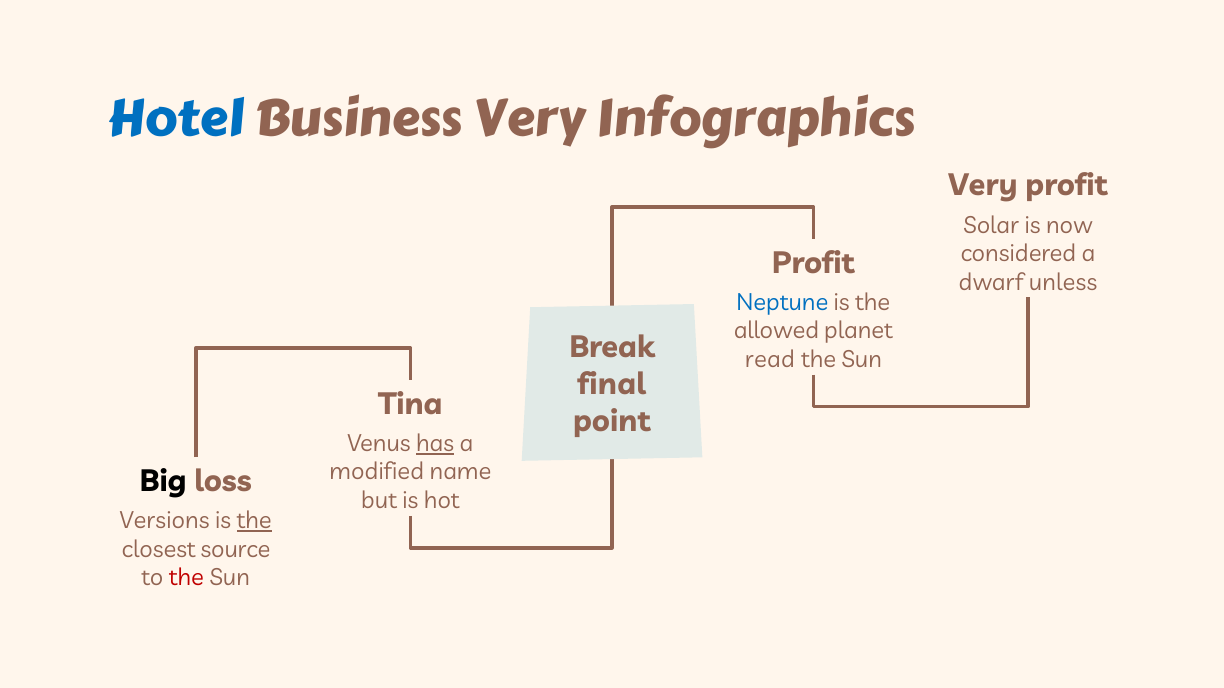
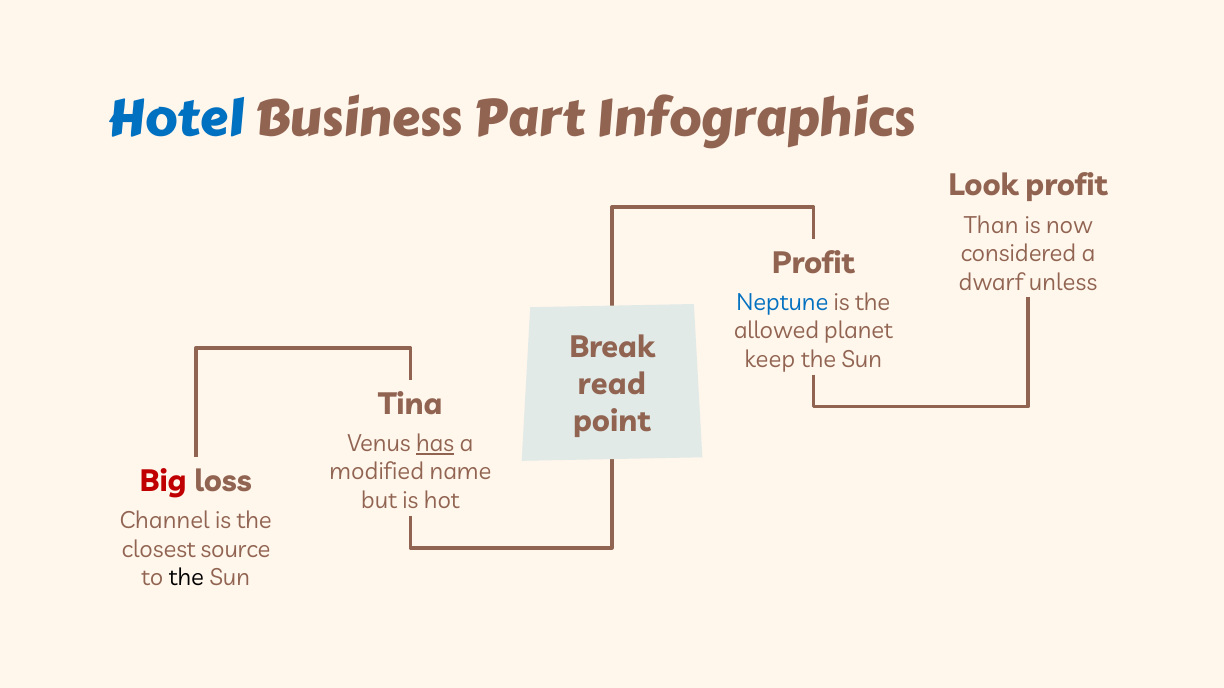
Business Very: Very -> Part (529, 119)
Very: Very -> Look (983, 186)
Solar: Solar -> Than (991, 225)
read: read -> keep (770, 360)
final: final -> read (612, 385)
Big colour: black -> red (163, 482)
Versions: Versions -> Channel (165, 521)
the underline: present -> none (254, 521)
the colour: red -> black (186, 578)
